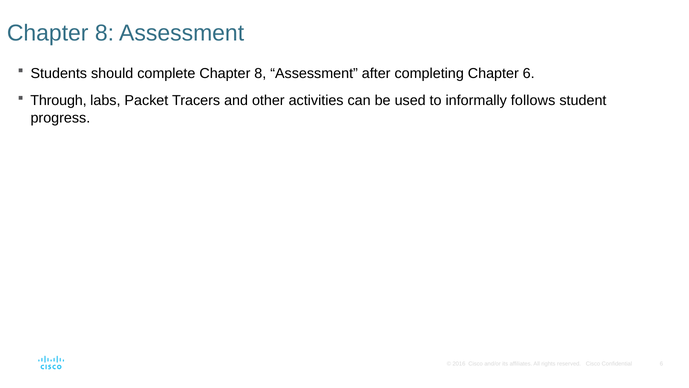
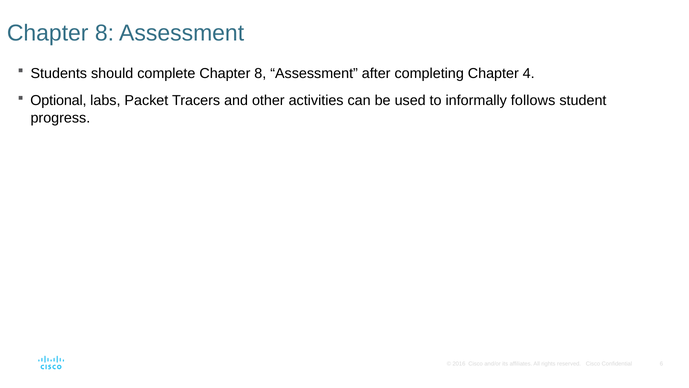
Chapter 6: 6 -> 4 (529, 73)
Through: Through -> Optional (58, 101)
